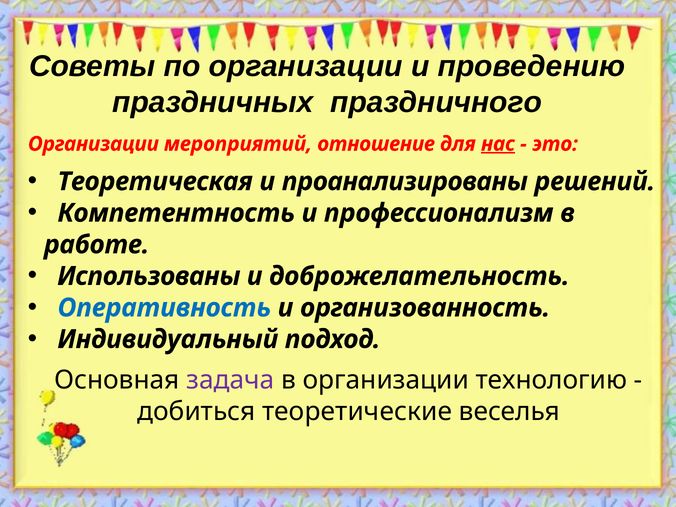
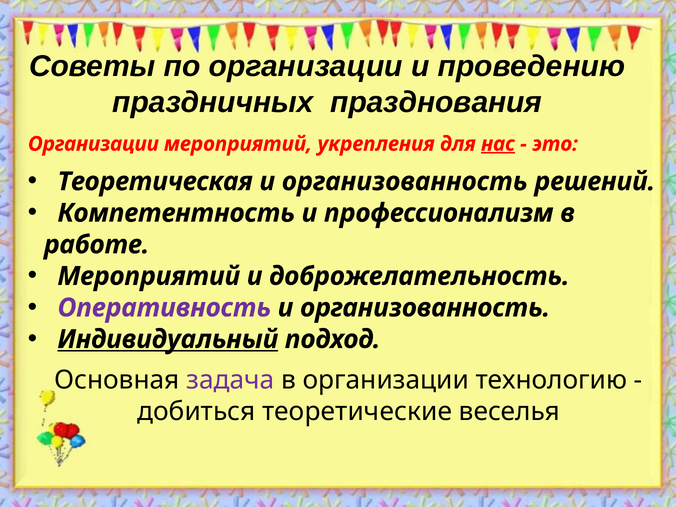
праздничного: праздничного -> празднования (436, 102)
отношение: отношение -> укрепления (376, 144)
проанализированы: проанализированы -> организованность (405, 182)
Использованы: Использованы -> Мероприятий (149, 276)
Оперативность colour: blue -> purple (164, 308)
Индивидуальный underline: none -> present (168, 339)
